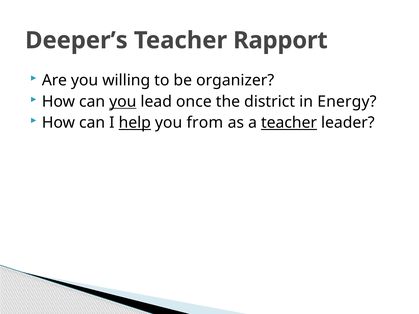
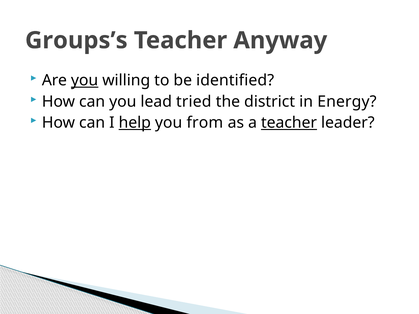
Deeper’s: Deeper’s -> Groups’s (76, 40)
Rapport: Rapport -> Anyway (280, 40)
you underline: none -> present (85, 80)
organizer: organizer -> identified (235, 80)
you underline: present -> none (123, 102)
once: once -> tried (194, 102)
